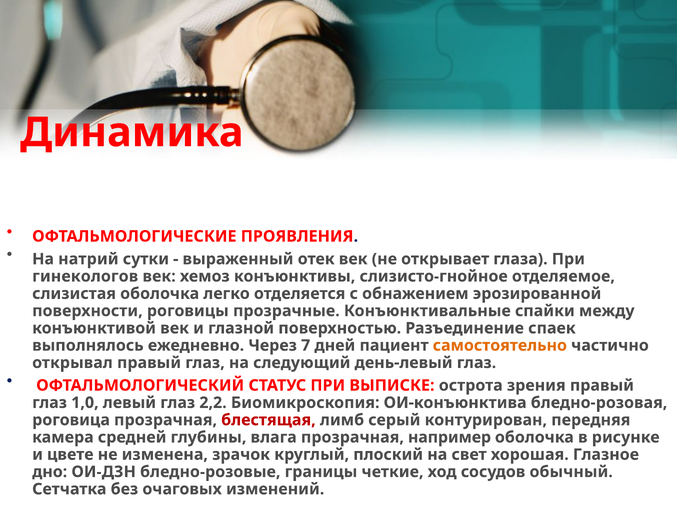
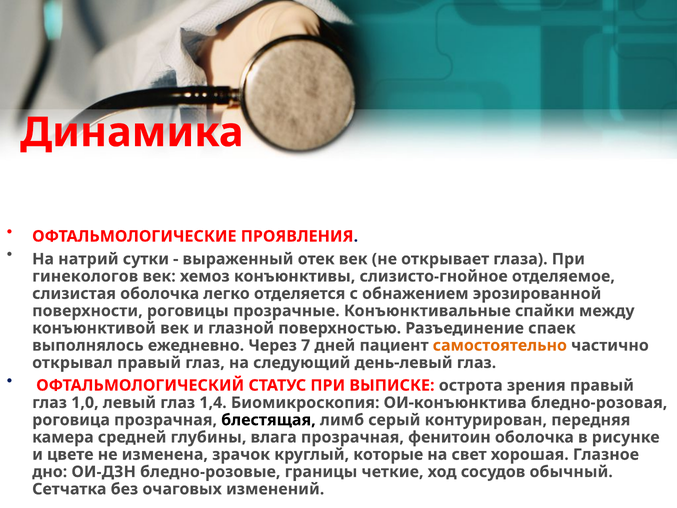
2,2: 2,2 -> 1,4 (213, 402)
блестящая colour: red -> black (268, 420)
например: например -> фенитоин (449, 437)
плоский: плоский -> которые (388, 454)
